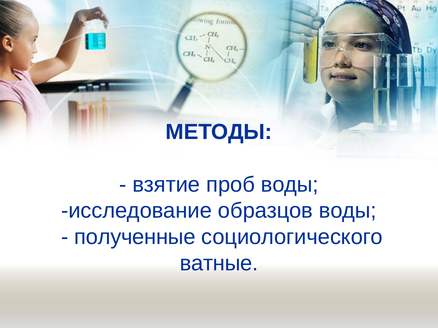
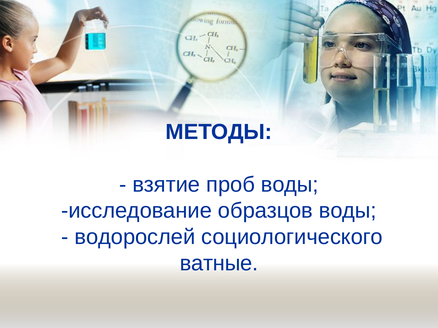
полученные: полученные -> водорослей (135, 237)
